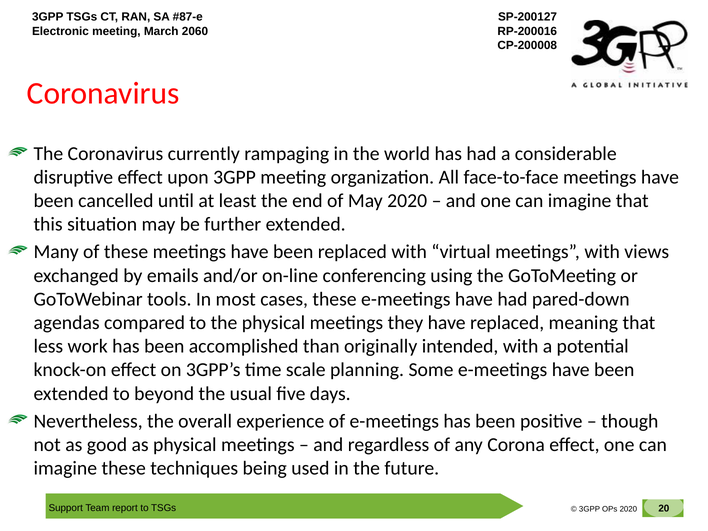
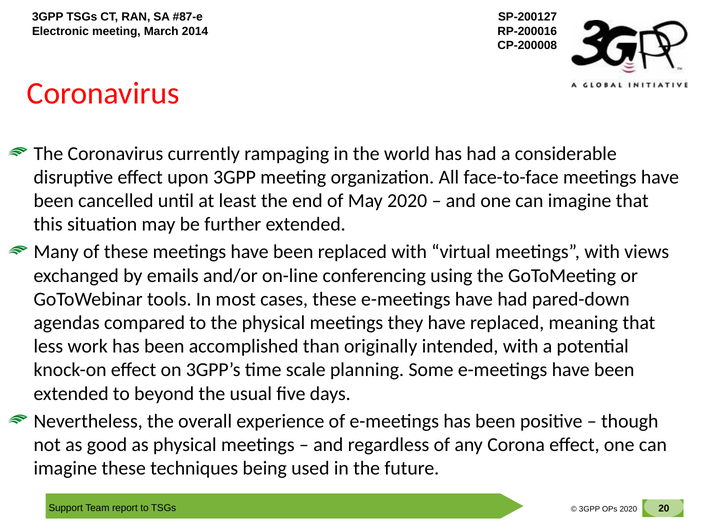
2060: 2060 -> 2014 (195, 31)
